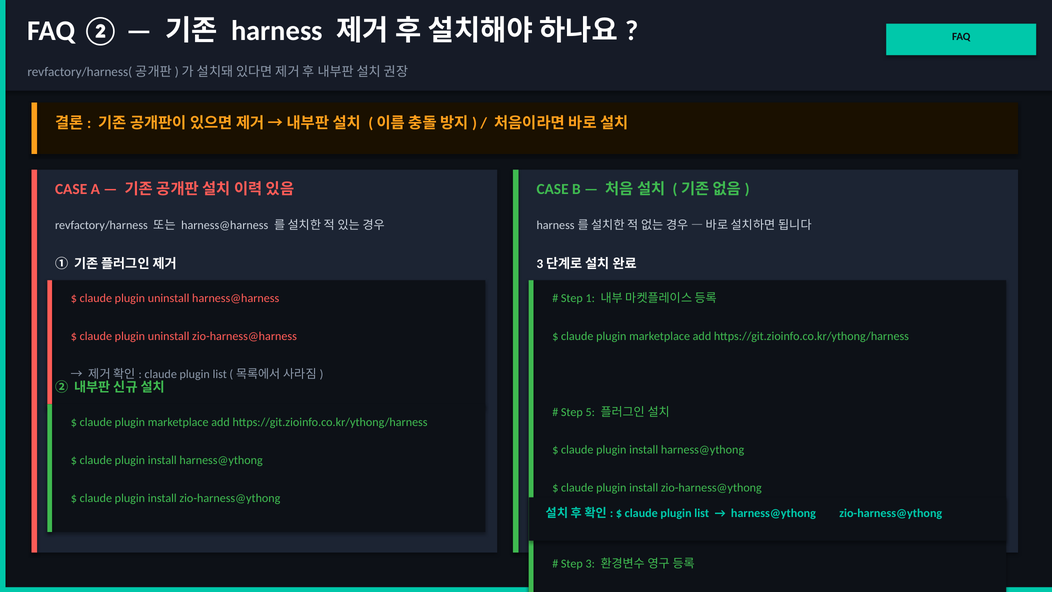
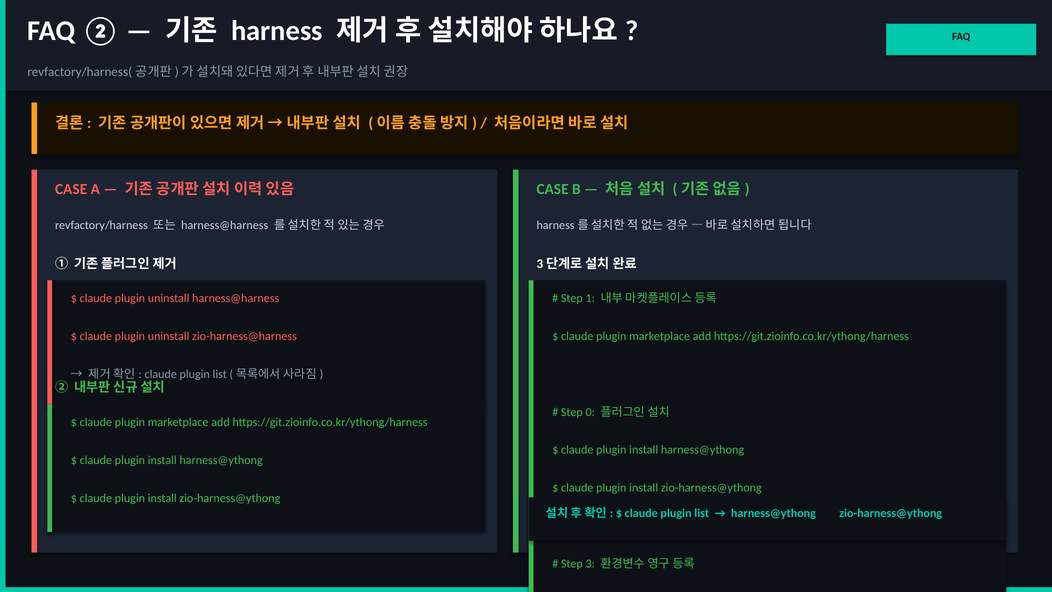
5: 5 -> 0 (590, 412)
